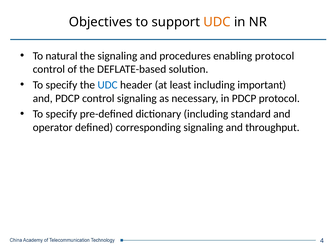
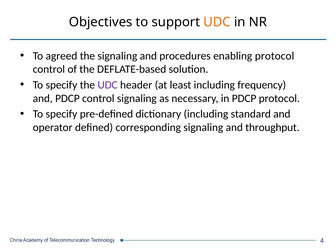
natural: natural -> agreed (61, 56)
UDC colour: blue -> purple (108, 85)
important: important -> frequency (262, 85)
